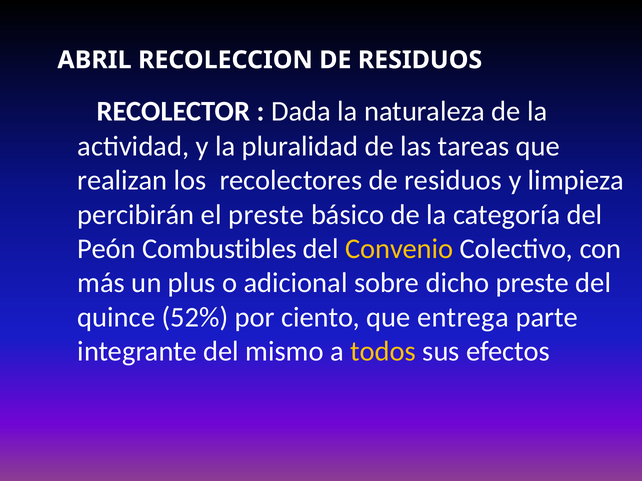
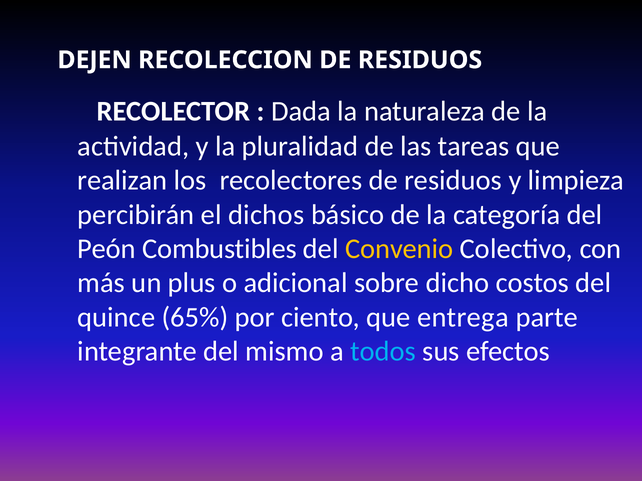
ABRIL: ABRIL -> DEJEN (95, 60)
el preste: preste -> dichos (266, 215)
dicho preste: preste -> costos (532, 283)
52%: 52% -> 65% (195, 318)
todos colour: yellow -> light blue (383, 352)
